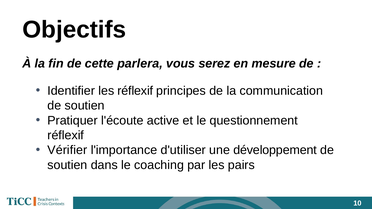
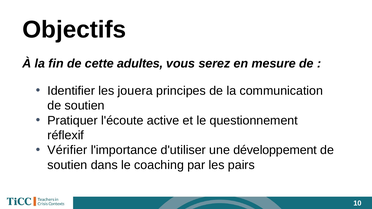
parlera: parlera -> adultes (140, 64)
les réflexif: réflexif -> jouera (135, 91)
